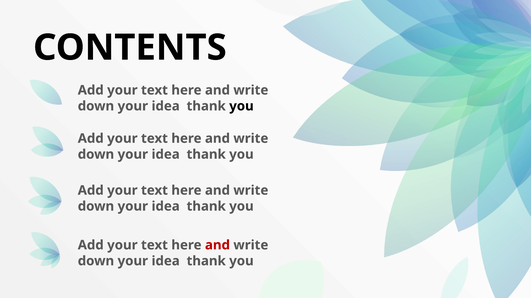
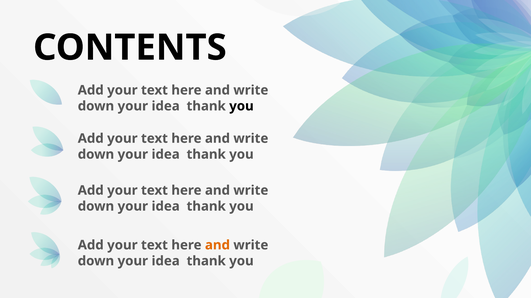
and colour: red -> orange (217, 246)
